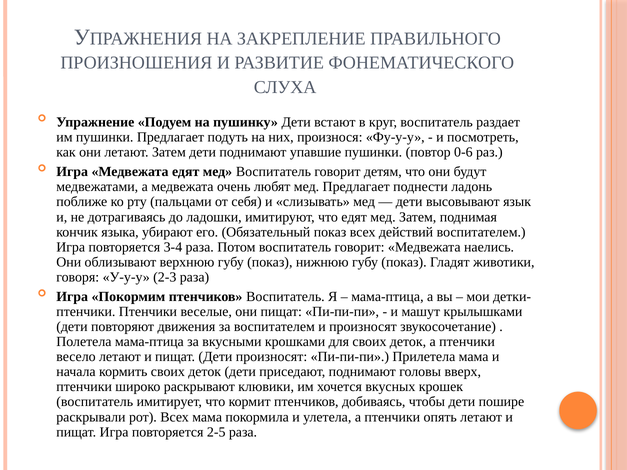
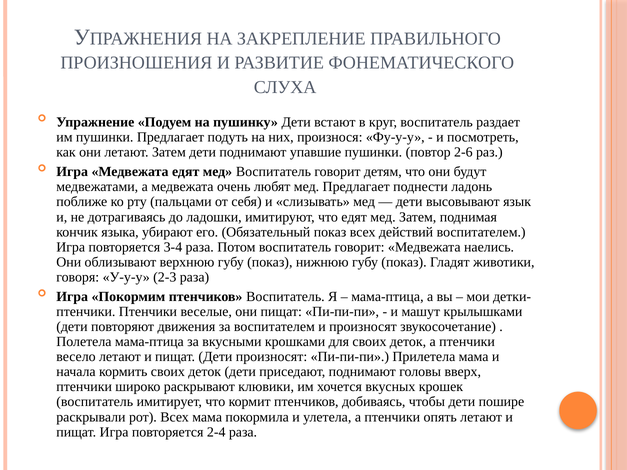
0-6: 0-6 -> 2-6 (463, 152)
2-5: 2-5 -> 2-4 (216, 432)
